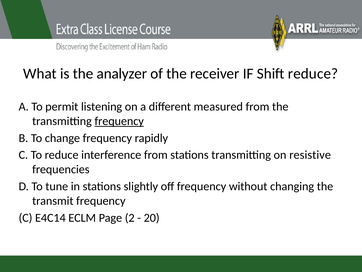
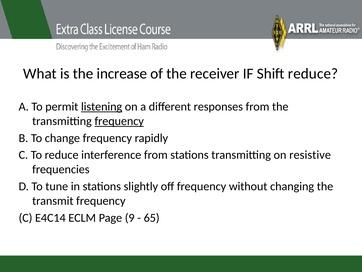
analyzer: analyzer -> increase (122, 73)
listening underline: none -> present (102, 106)
measured: measured -> responses (218, 106)
2: 2 -> 9 (130, 217)
20: 20 -> 65 (152, 217)
